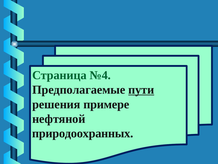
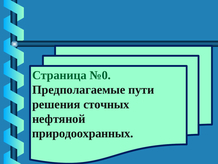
№4: №4 -> №0 (100, 75)
пути underline: present -> none (141, 89)
примере: примере -> сточных (106, 104)
